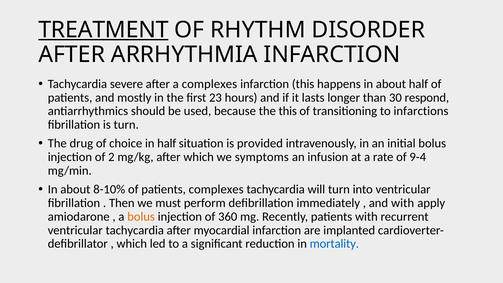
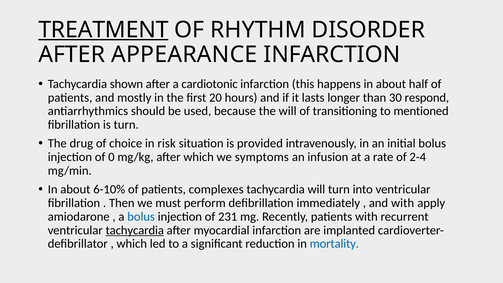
ARRHYTHMIA: ARRHYTHMIA -> APPEARANCE (184, 55)
severe: severe -> shown (126, 84)
a complexes: complexes -> cardiotonic (210, 84)
23: 23 -> 20 (215, 97)
the this: this -> will (288, 111)
infarctions: infarctions -> mentioned (421, 111)
in half: half -> risk (167, 143)
2: 2 -> 0 (111, 157)
9-4: 9-4 -> 2-4 (418, 157)
8-10%: 8-10% -> 6-10% (109, 189)
bolus colour: orange -> blue (141, 217)
360: 360 -> 231 (228, 217)
tachycardia underline: none -> present (135, 230)
